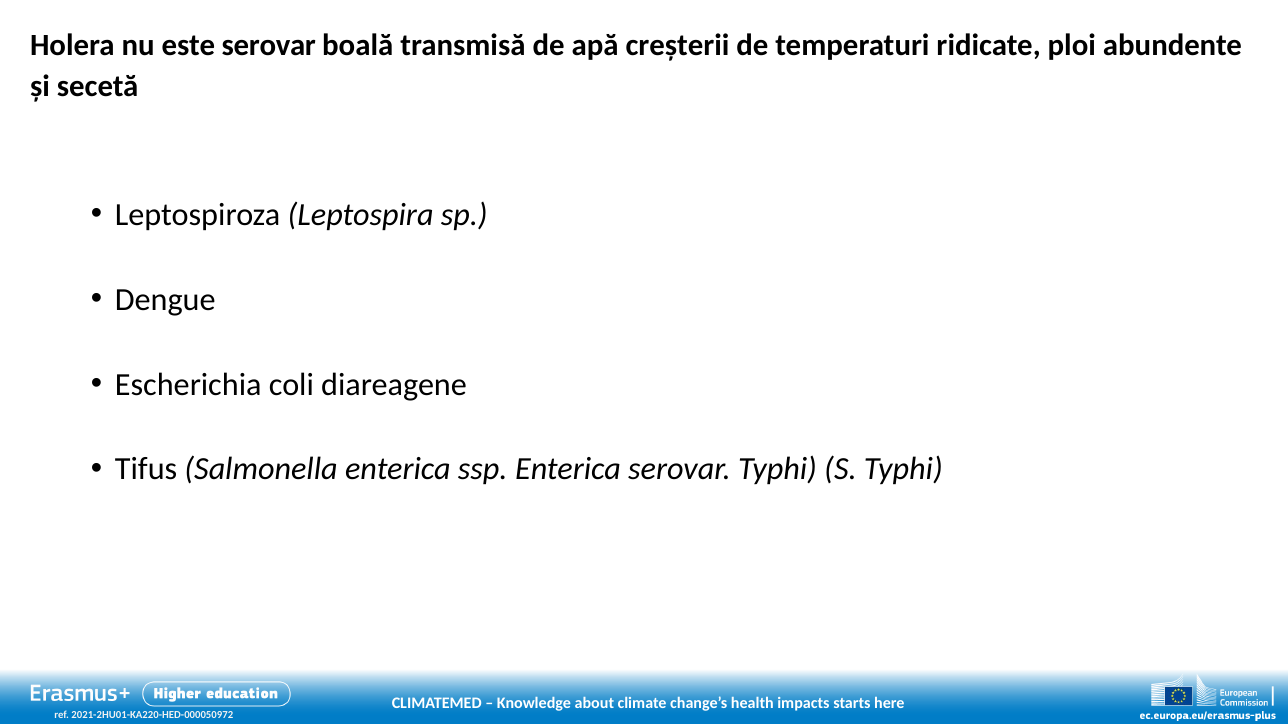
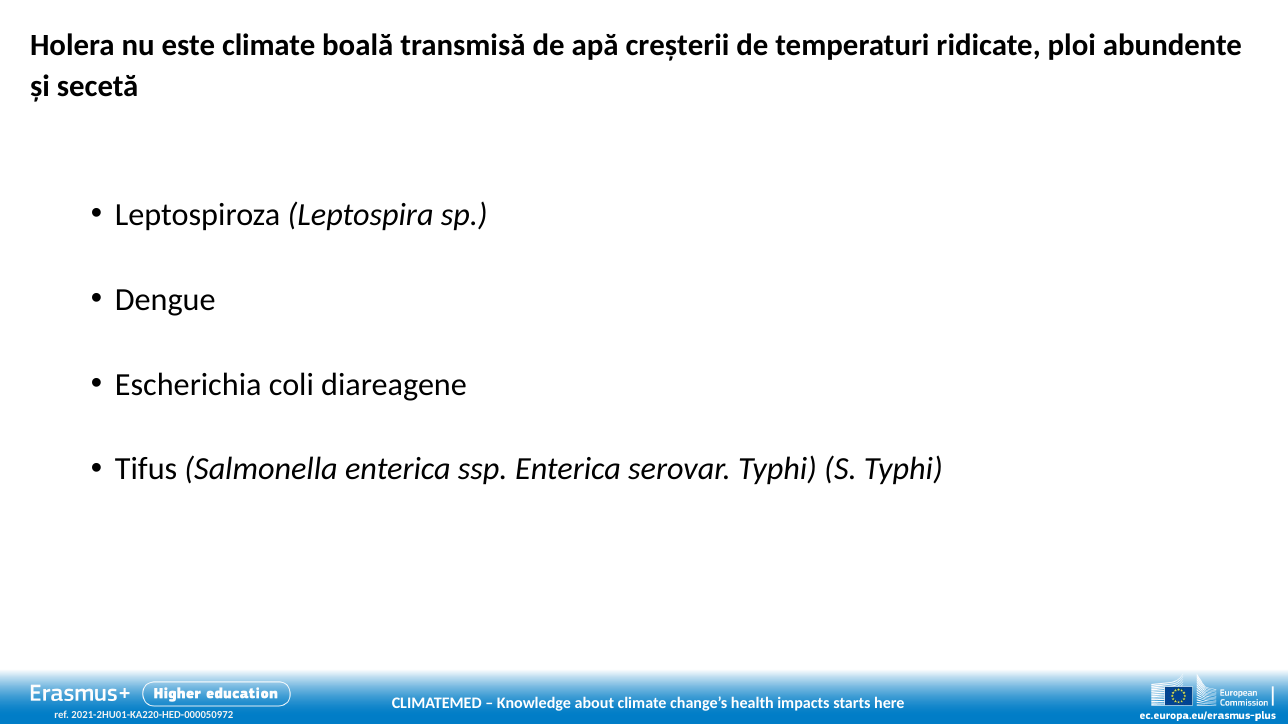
este serovar: serovar -> climate (269, 45)
